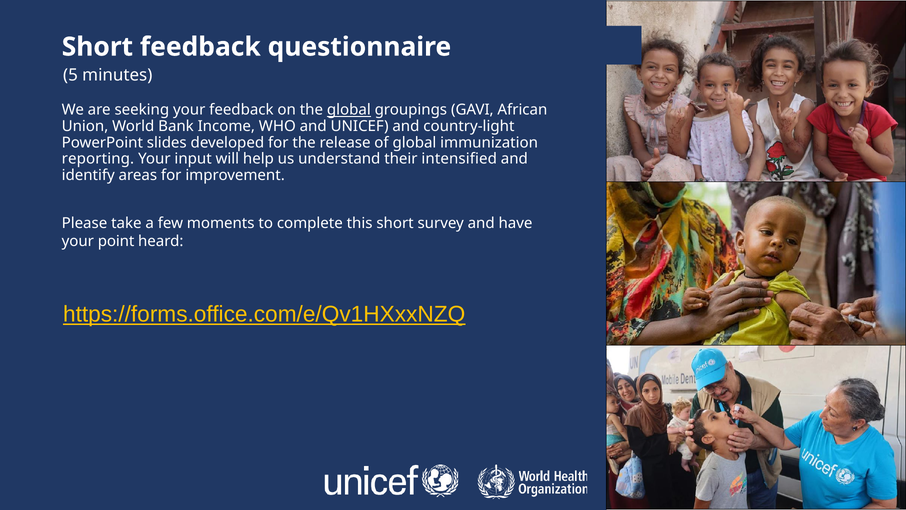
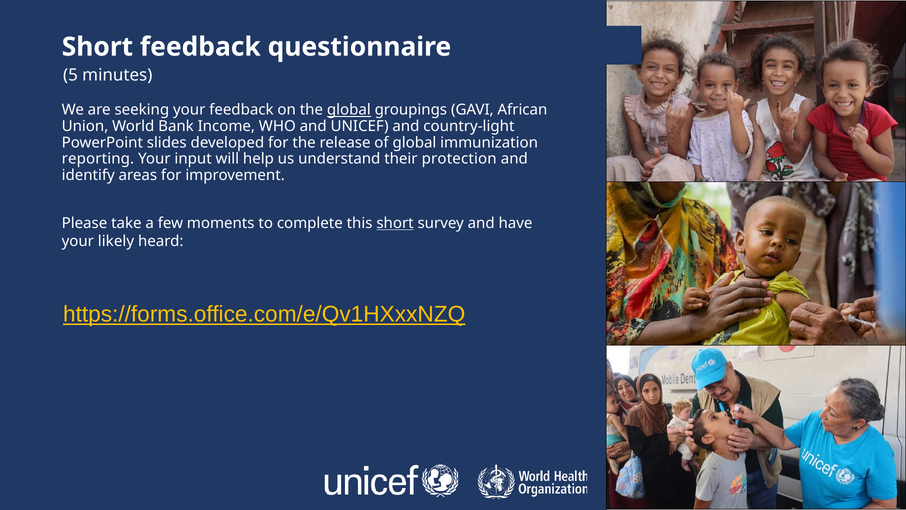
intensified: intensified -> protection (459, 159)
short underline: none -> present (395, 223)
point: point -> likely (116, 241)
